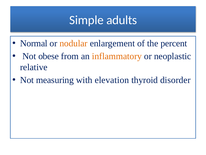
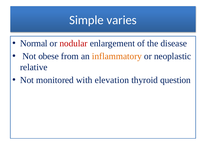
adults: adults -> varies (122, 20)
nodular colour: orange -> red (74, 43)
percent: percent -> disease (174, 43)
measuring: measuring -> monitored (55, 80)
disorder: disorder -> question (175, 80)
